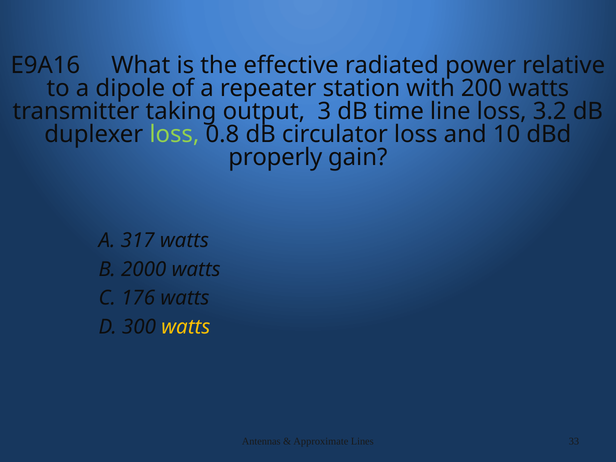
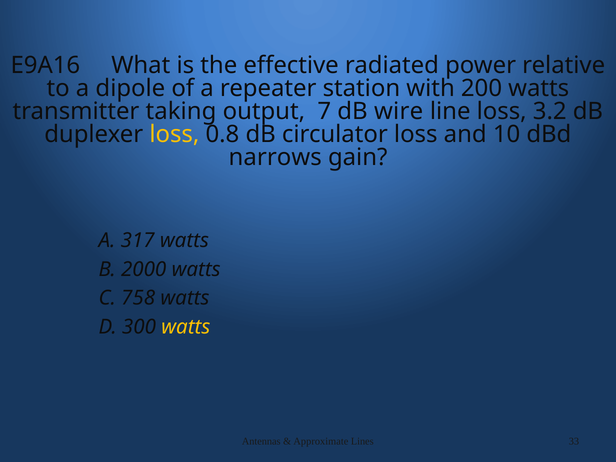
3: 3 -> 7 (324, 111)
time: time -> wire (399, 111)
loss colour: light green -> yellow (174, 134)
properly: properly -> narrows (275, 157)
176: 176 -> 758 (138, 298)
